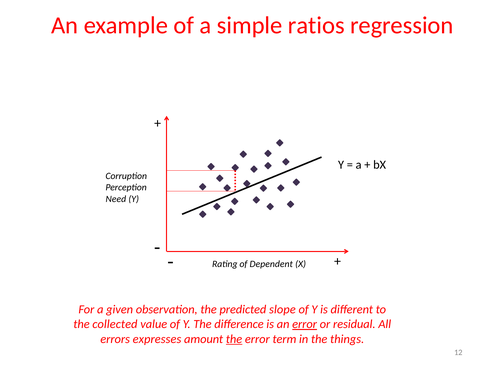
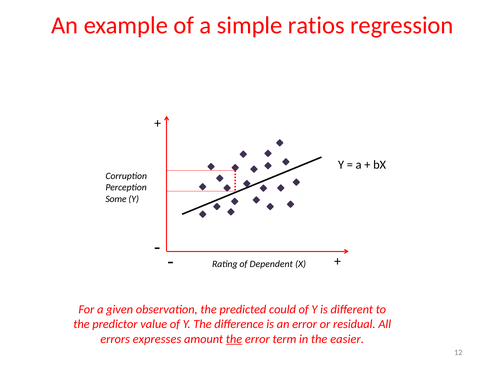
Need: Need -> Some (116, 199)
slope: slope -> could (282, 309)
collected: collected -> predictor (115, 324)
error underline: present -> none (305, 324)
things: things -> easier (347, 339)
